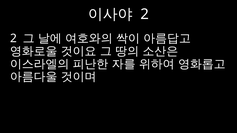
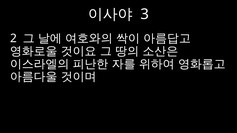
2: 2 -> 3 (145, 14)
